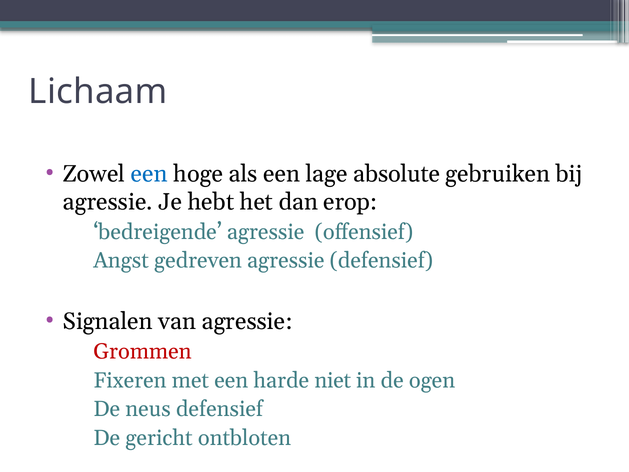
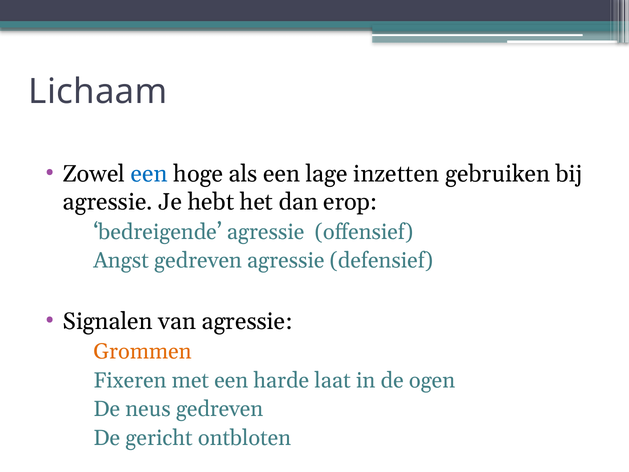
absolute: absolute -> inzetten (396, 174)
Grommen colour: red -> orange (142, 351)
niet: niet -> laat (333, 380)
neus defensief: defensief -> gedreven (220, 409)
